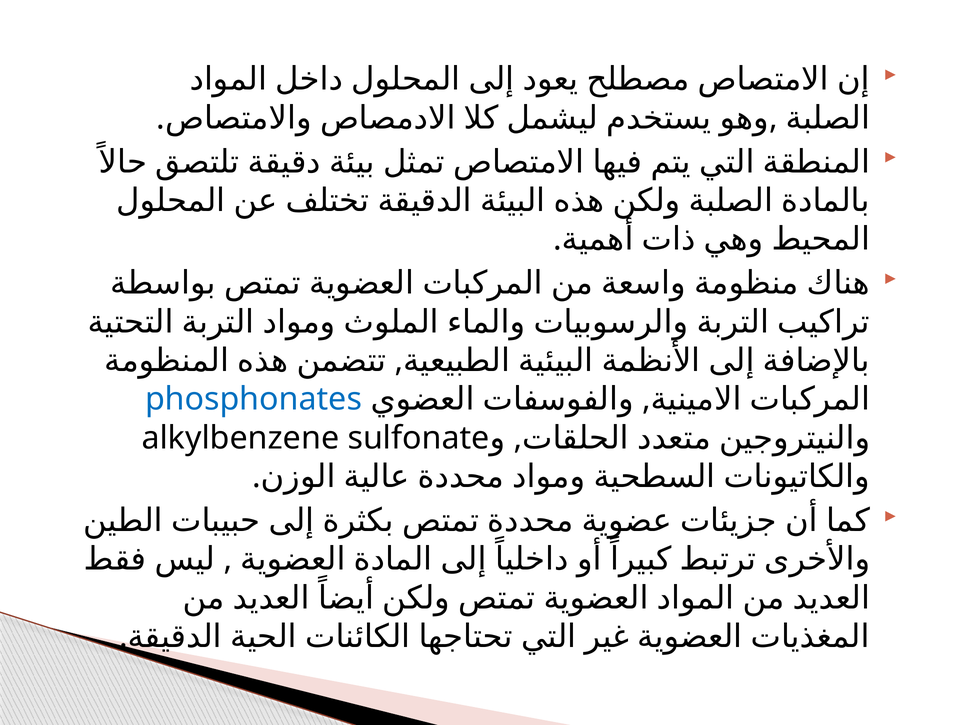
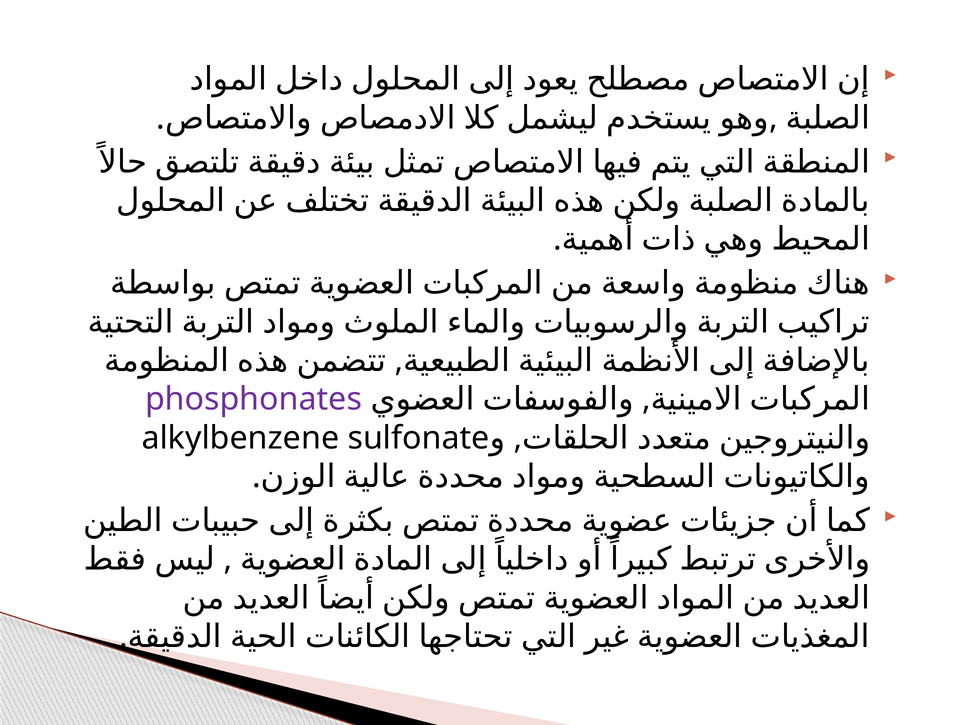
phosphonates colour: blue -> purple (254, 399)
